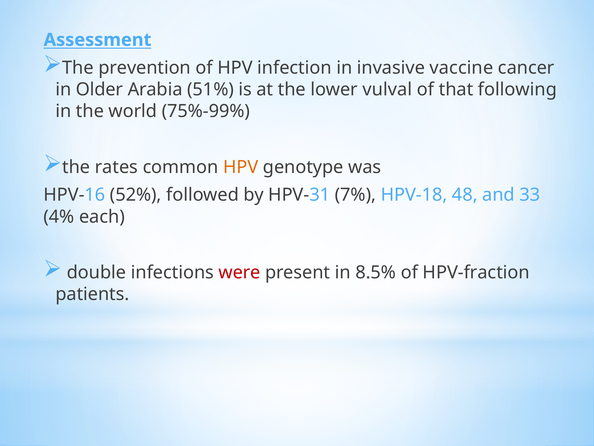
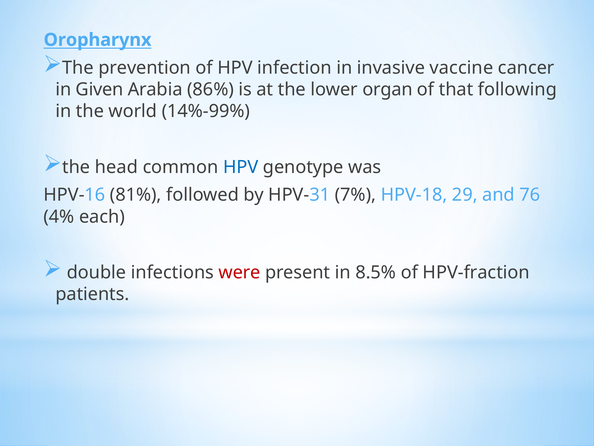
Assessment: Assessment -> Oropharynx (98, 40)
Older: Older -> Given (100, 89)
51%: 51% -> 86% (211, 89)
vulval: vulval -> organ (387, 89)
75%-99%: 75%-99% -> 14%-99% (206, 111)
rates: rates -> head (116, 167)
HPV colour: orange -> blue (241, 167)
52%: 52% -> 81% (136, 195)
48: 48 -> 29 (465, 195)
33: 33 -> 76 (530, 195)
